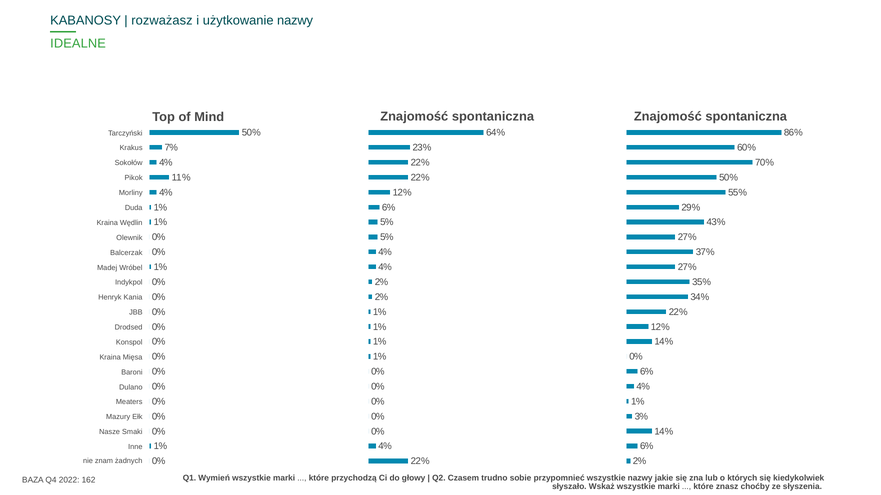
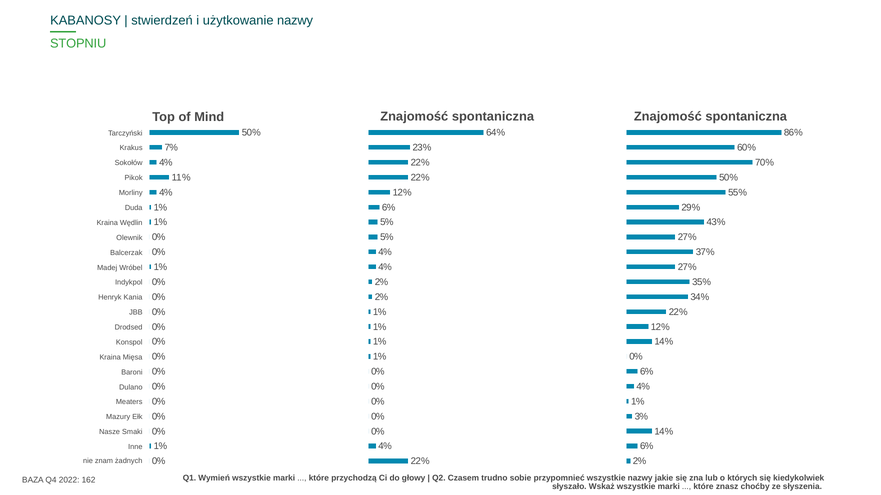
rozważasz: rozważasz -> stwierdzeń (162, 20)
IDEALNE: IDEALNE -> STOPNIU (78, 44)
